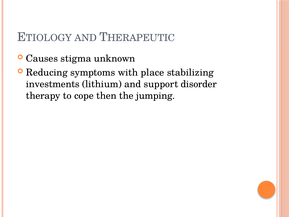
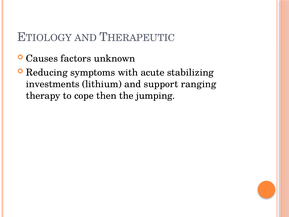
stigma: stigma -> factors (76, 58)
place: place -> acute (153, 72)
disorder: disorder -> ranging (199, 84)
